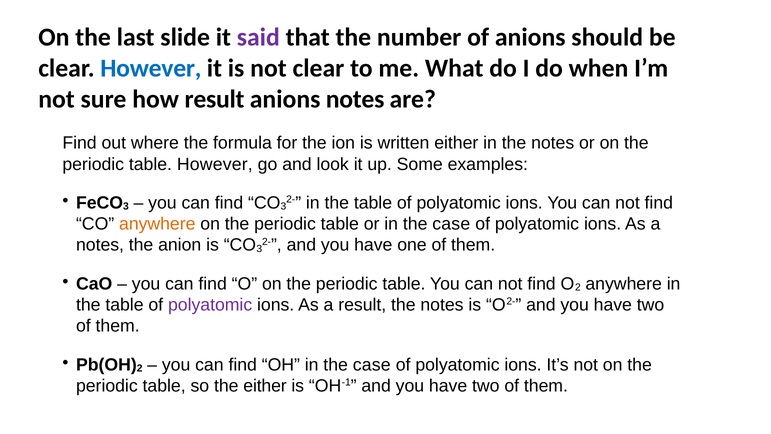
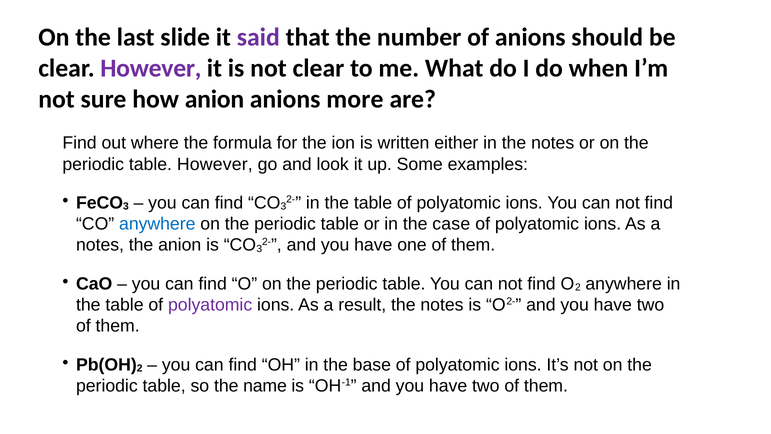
However colour: blue -> purple (151, 68)
how result: result -> anion (215, 99)
anions notes: notes -> more (355, 99)
anywhere colour: orange -> blue (157, 224)
OH in the case: case -> base (372, 364)
the either: either -> name (265, 386)
